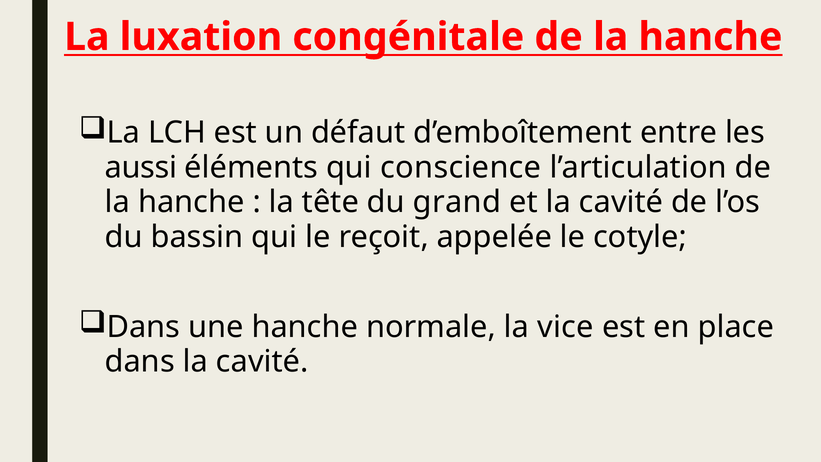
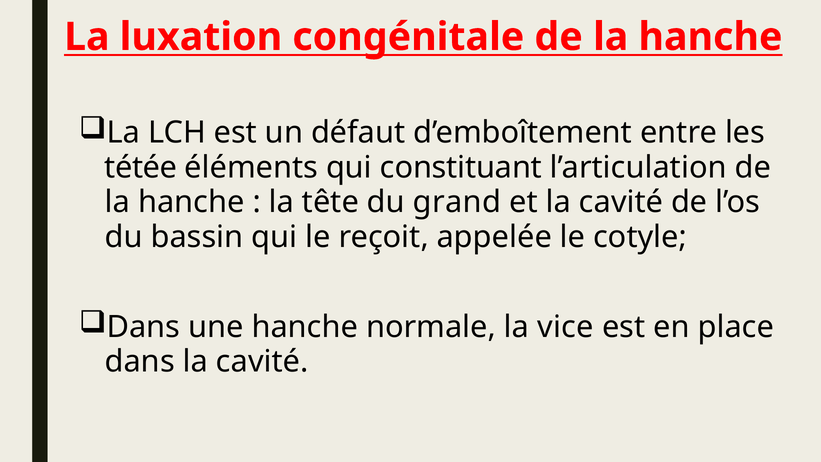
aussi: aussi -> tétée (141, 167)
conscience: conscience -> constituant (461, 167)
